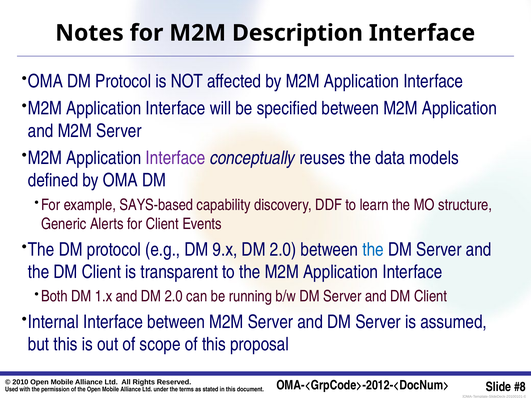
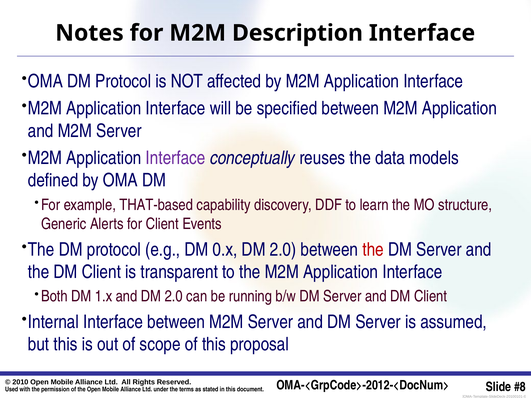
SAYS-based: SAYS-based -> THAT-based (156, 205)
9.x: 9.x -> 0.x (225, 250)
the colour: blue -> red (373, 250)
